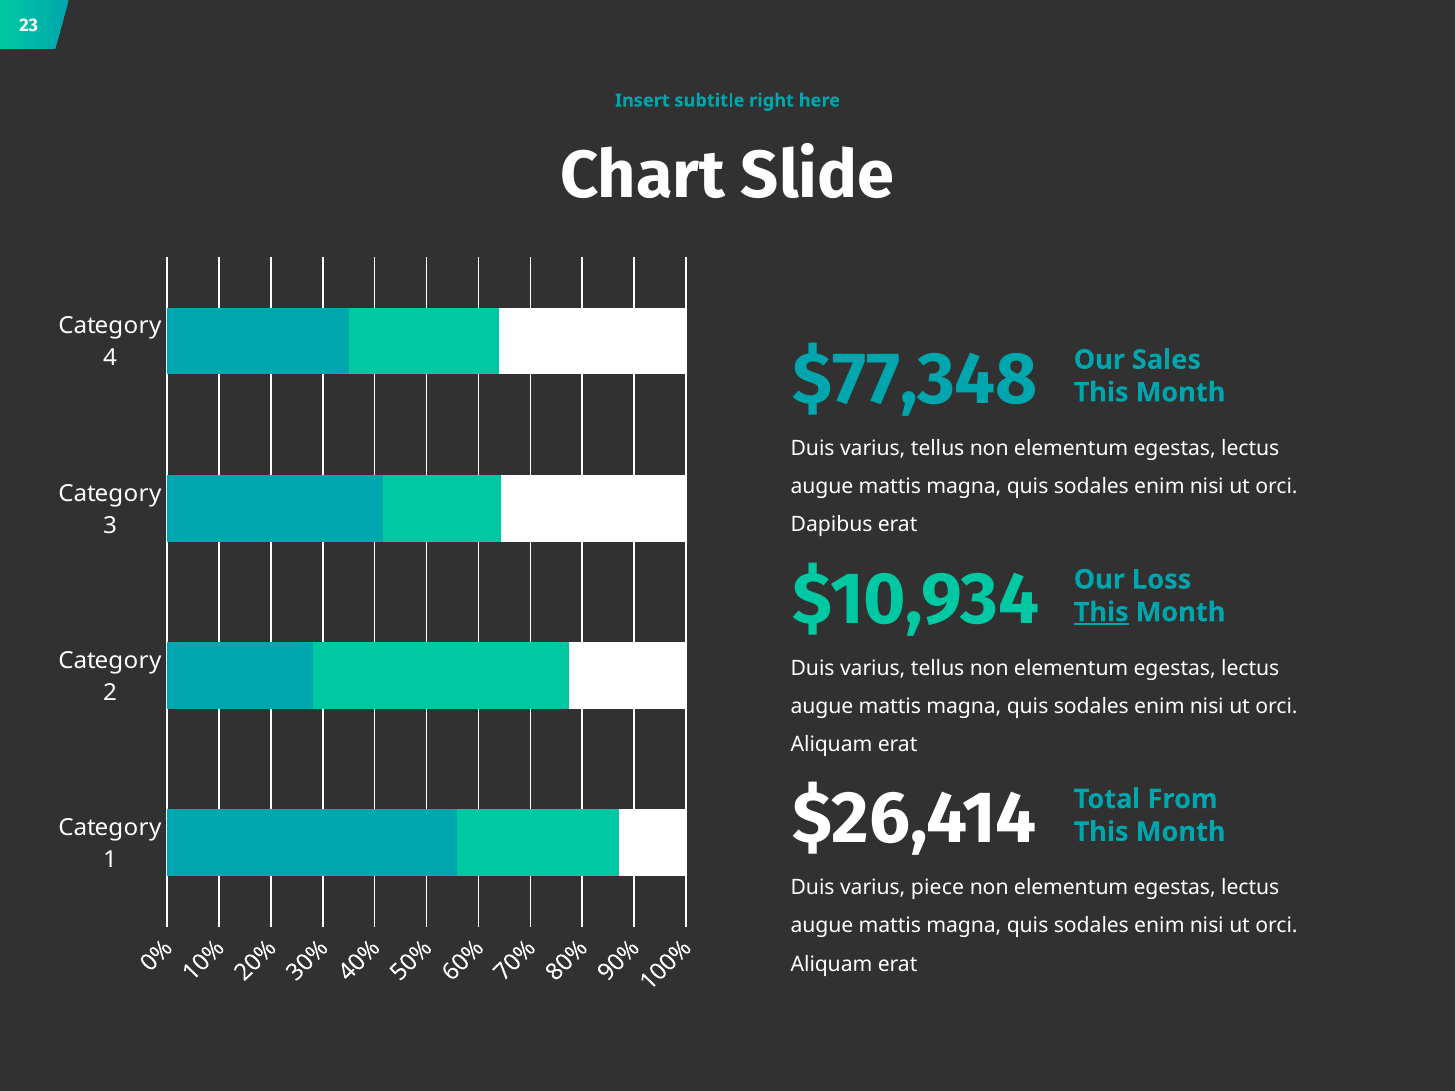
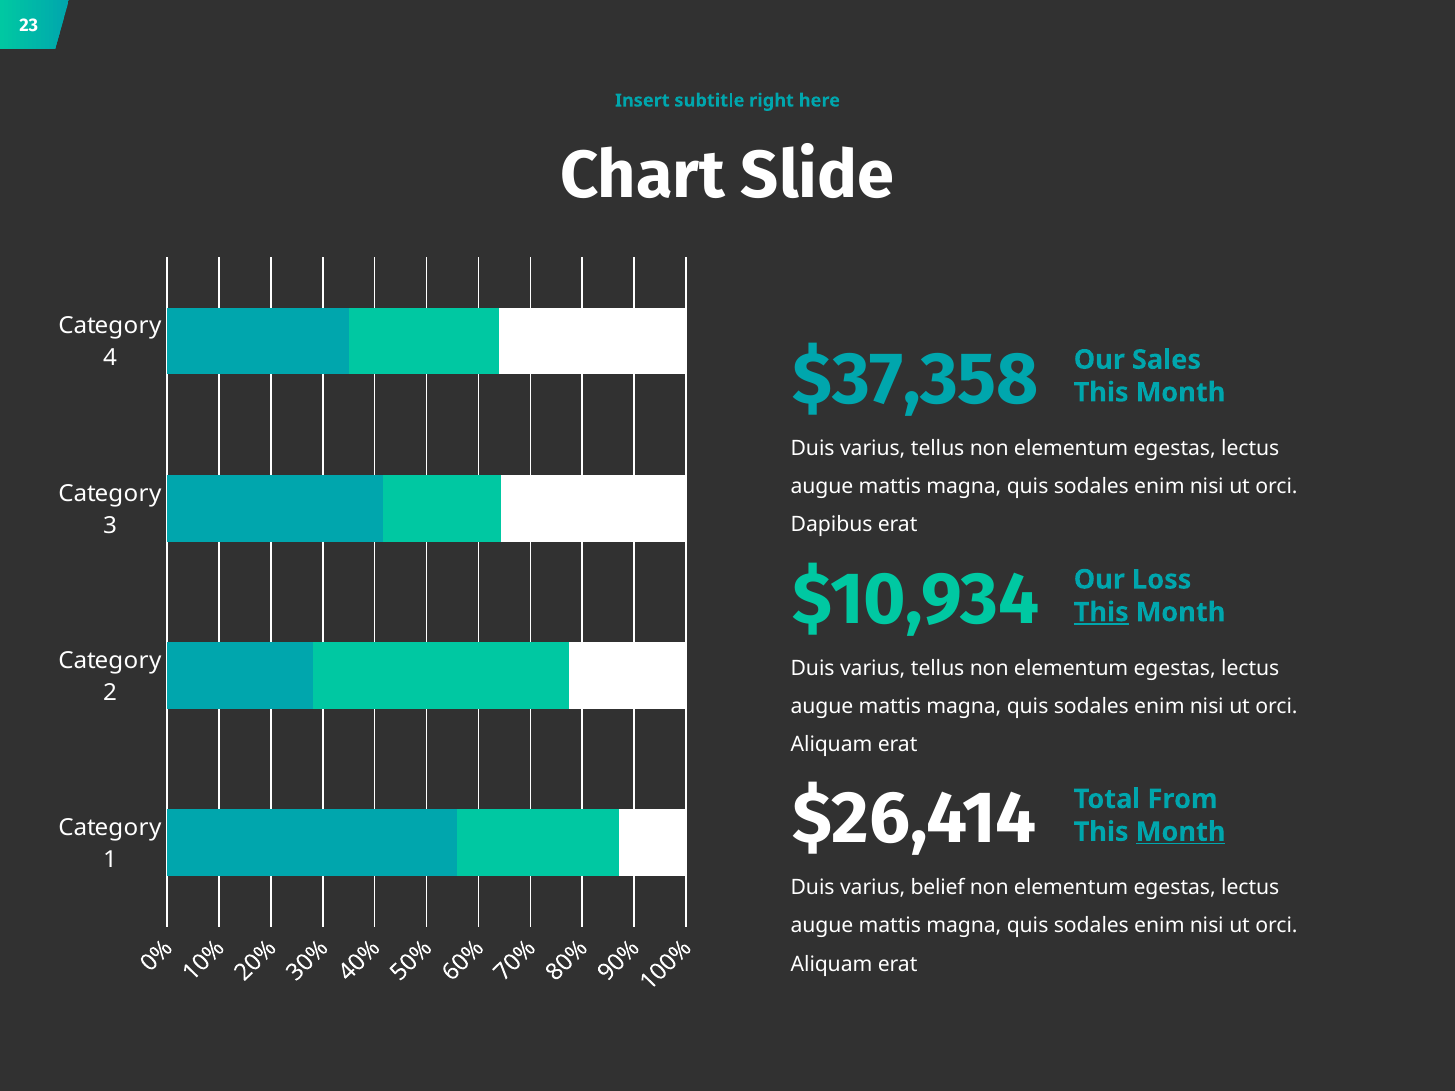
$77,348: $77,348 -> $37,358 (916, 380)
Month underline: none -> present (1181, 832)
piece: piece -> belief (938, 888)
